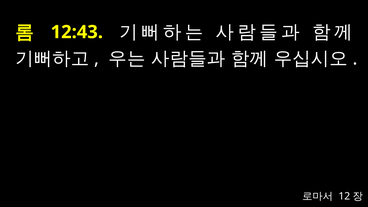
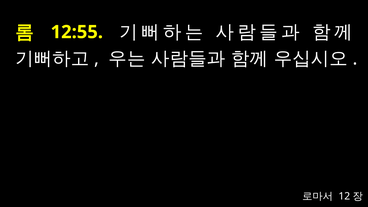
12:43: 12:43 -> 12:55 (77, 32)
